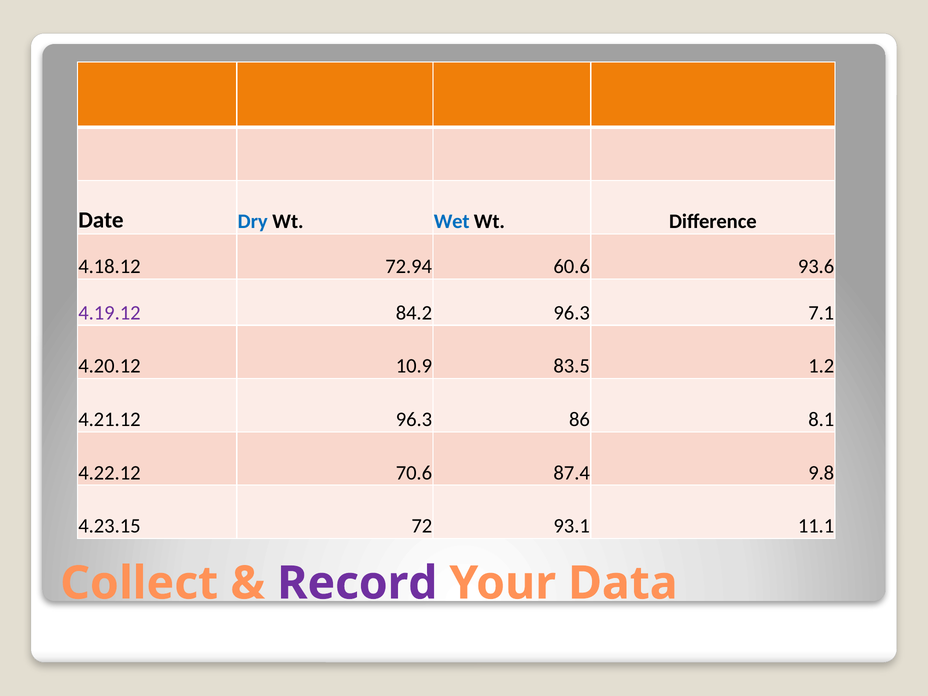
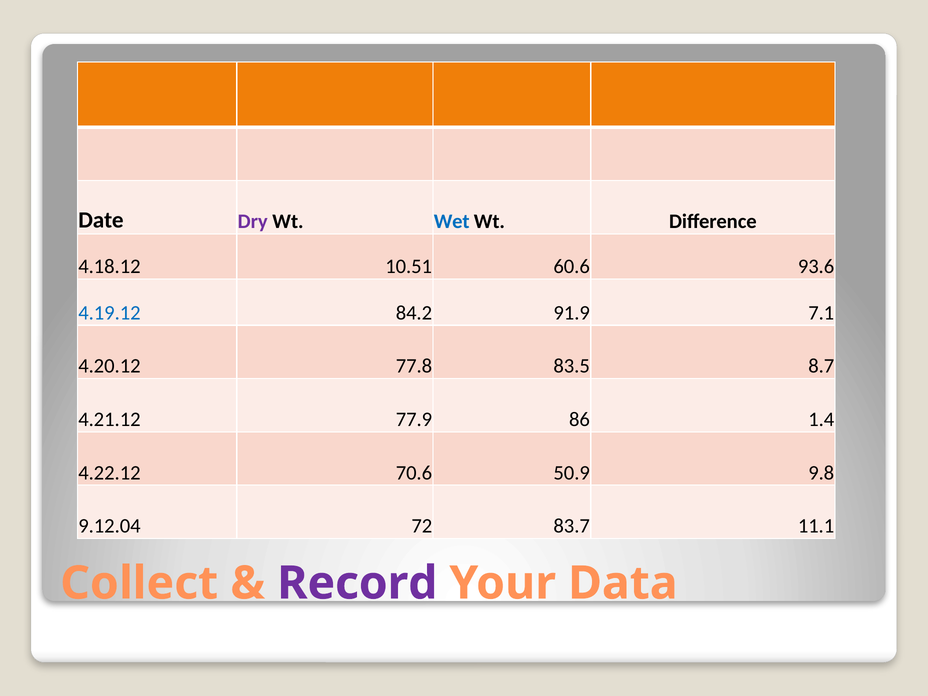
Dry colour: blue -> purple (253, 222)
72.94: 72.94 -> 10.51 (409, 267)
4.19.12 colour: purple -> blue (109, 313)
84.2 96.3: 96.3 -> 91.9 (572, 313)
10.9: 10.9 -> 77.8 (414, 366)
1.2: 1.2 -> 8.7 (821, 366)
4.21.12 96.3: 96.3 -> 77.9 (414, 419)
8.1: 8.1 -> 1.4 (821, 419)
87.4: 87.4 -> 50.9 (572, 473)
4.23.15: 4.23.15 -> 9.12.04 (109, 526)
93.1: 93.1 -> 83.7 (572, 526)
